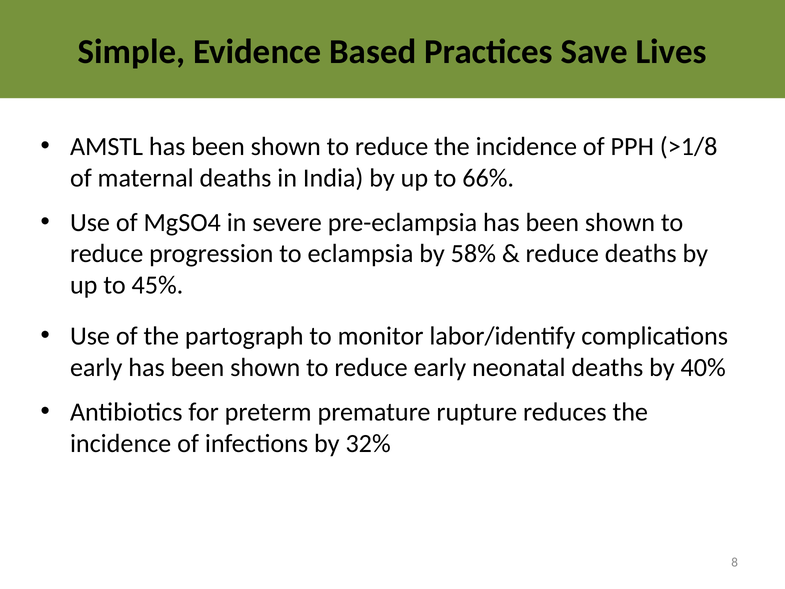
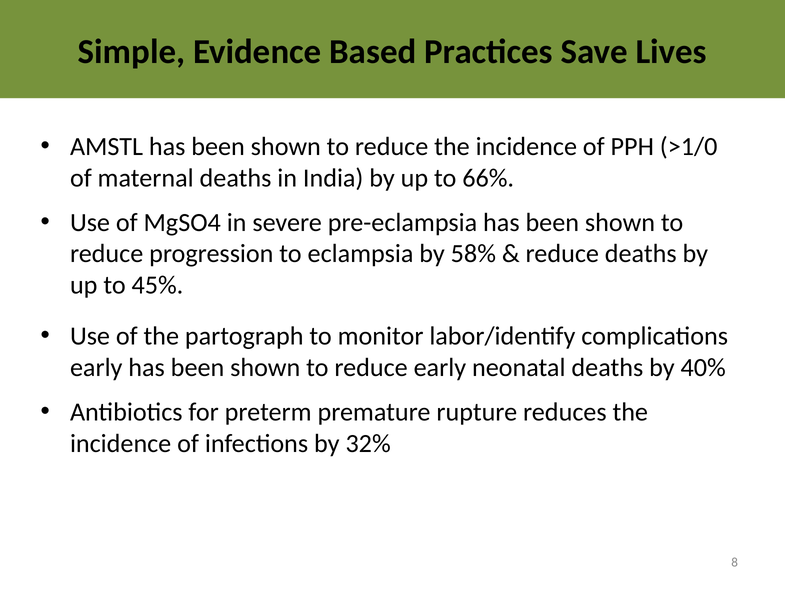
>1/8: >1/8 -> >1/0 (689, 146)
